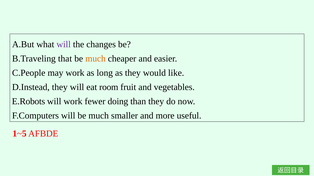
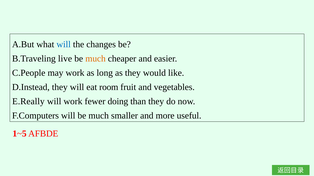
will colour: purple -> blue (64, 44)
that: that -> live (65, 59)
E.Robots: E.Robots -> E.Really (28, 102)
